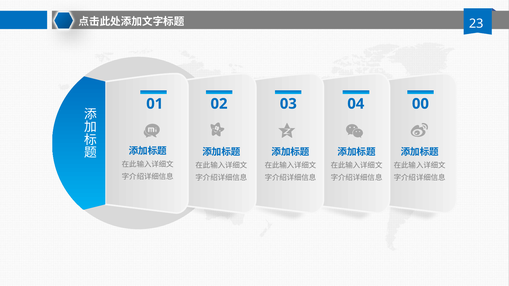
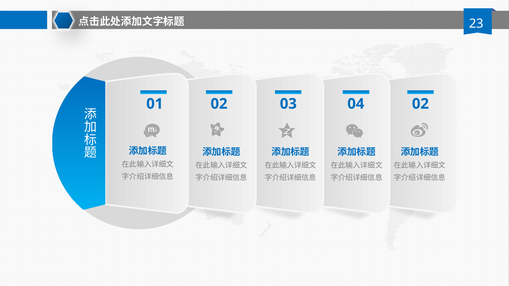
04 00: 00 -> 02 (420, 104)
